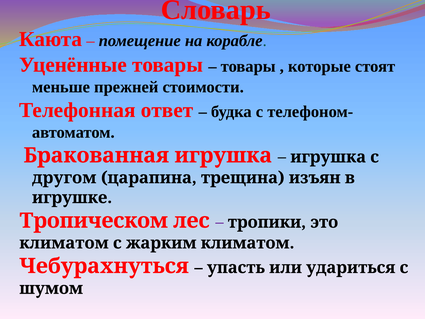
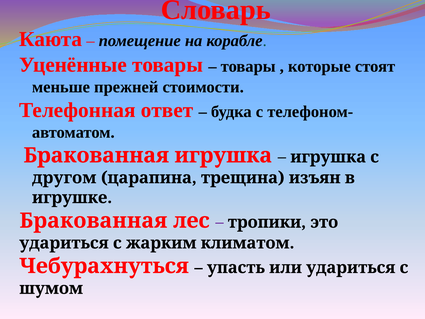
Тропическом: Тропическом -> Бракованная (93, 220)
климатом: климатом -> удариться (64, 243)
